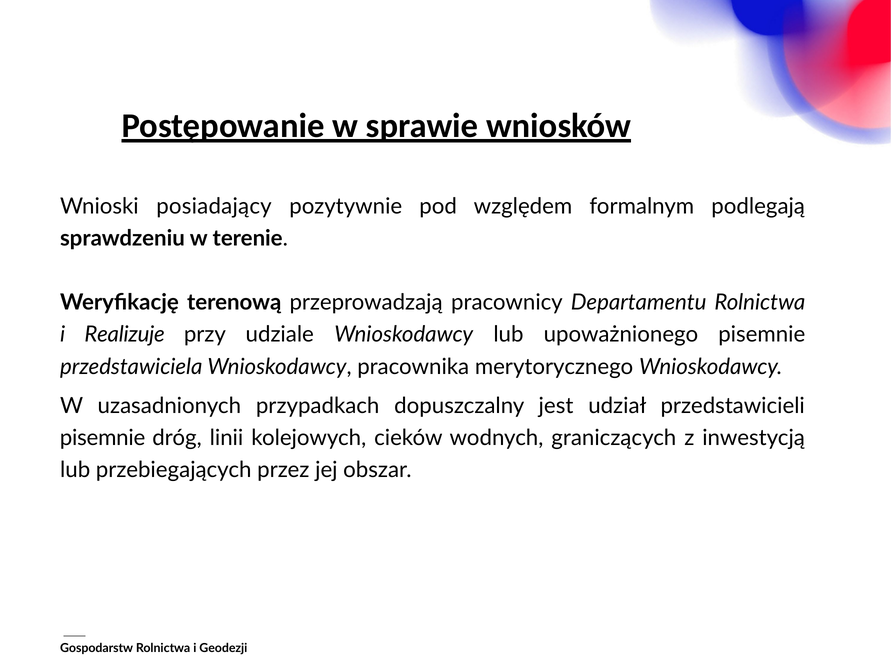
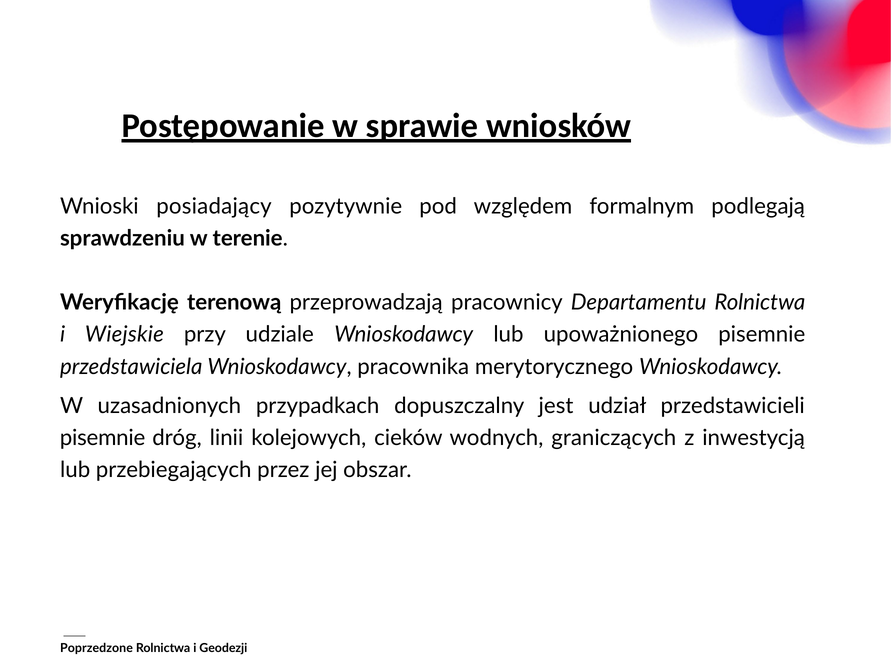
Realizuje: Realizuje -> Wiejskie (124, 335)
Gospodarstw: Gospodarstw -> Poprzedzone (96, 648)
